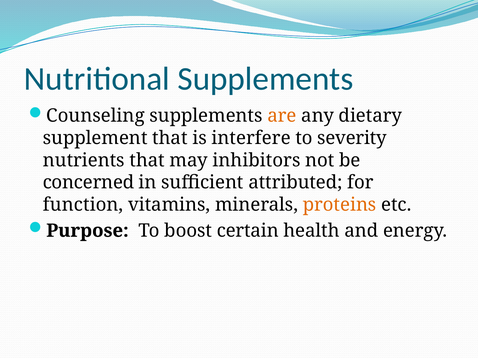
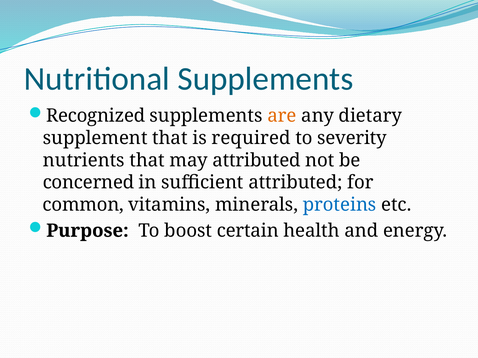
Counseling: Counseling -> Recognized (96, 116)
interfere: interfere -> required (251, 138)
may inhibitors: inhibitors -> attributed (257, 160)
function: function -> common (83, 205)
proteins colour: orange -> blue (340, 205)
